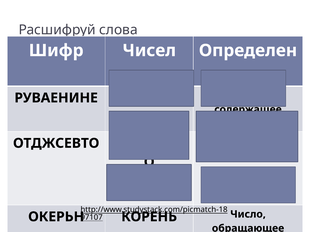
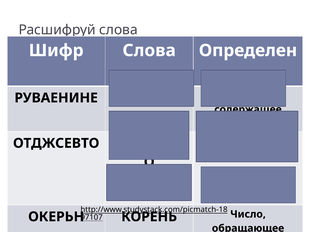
Шифр Чисел: Чисел -> Слова (149, 51)
